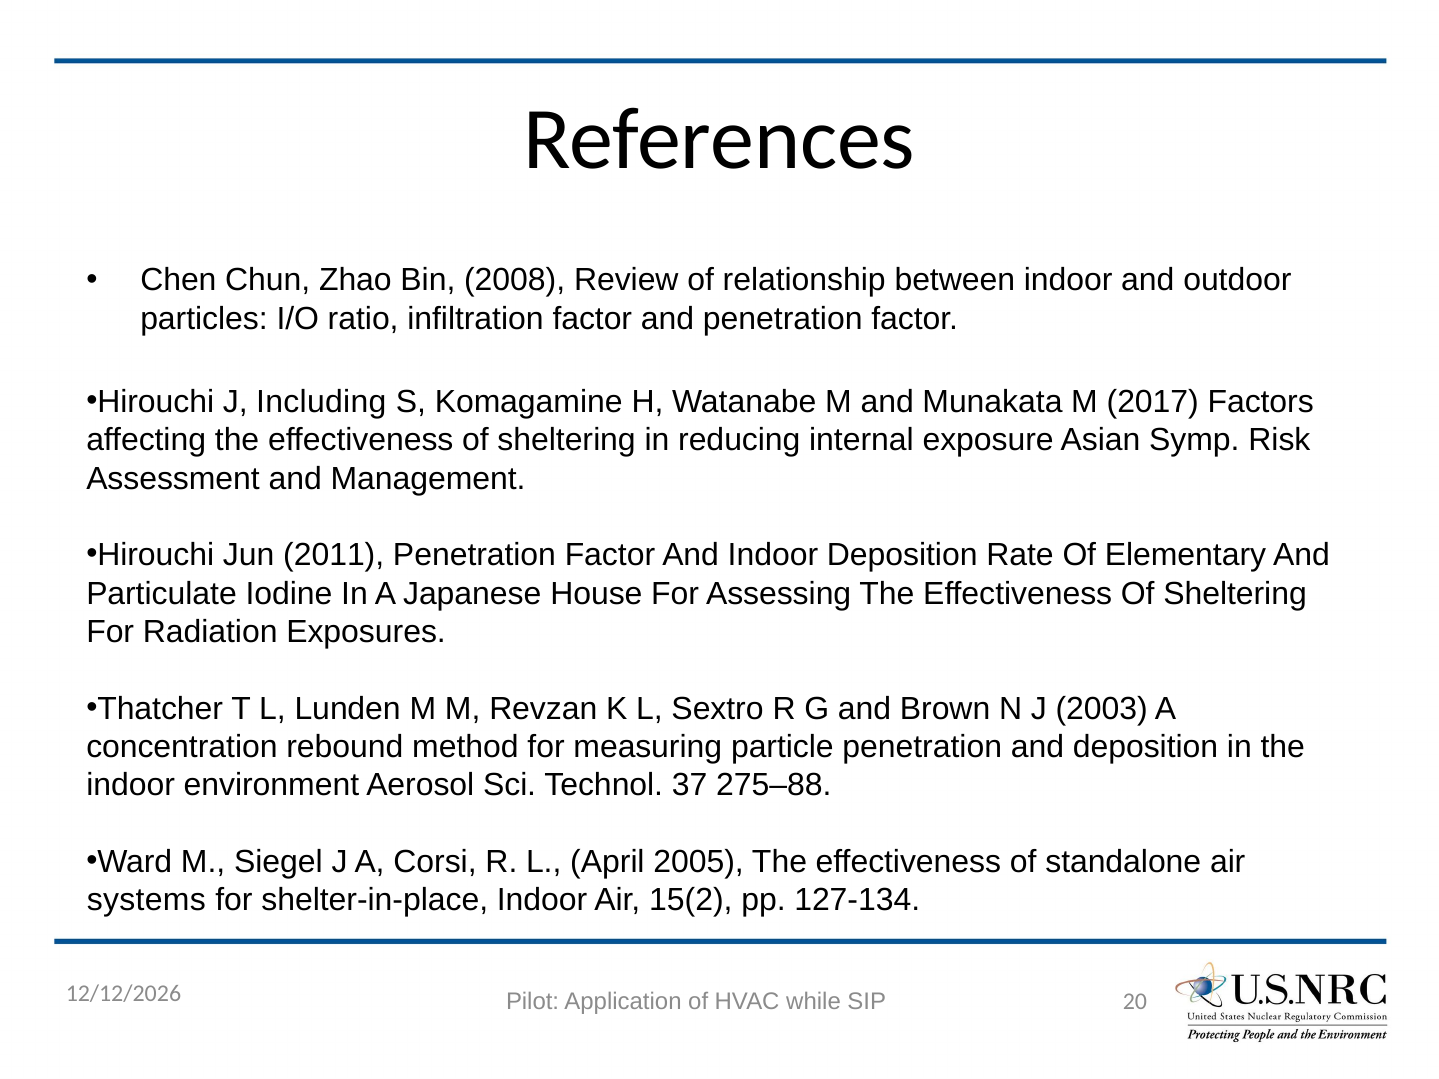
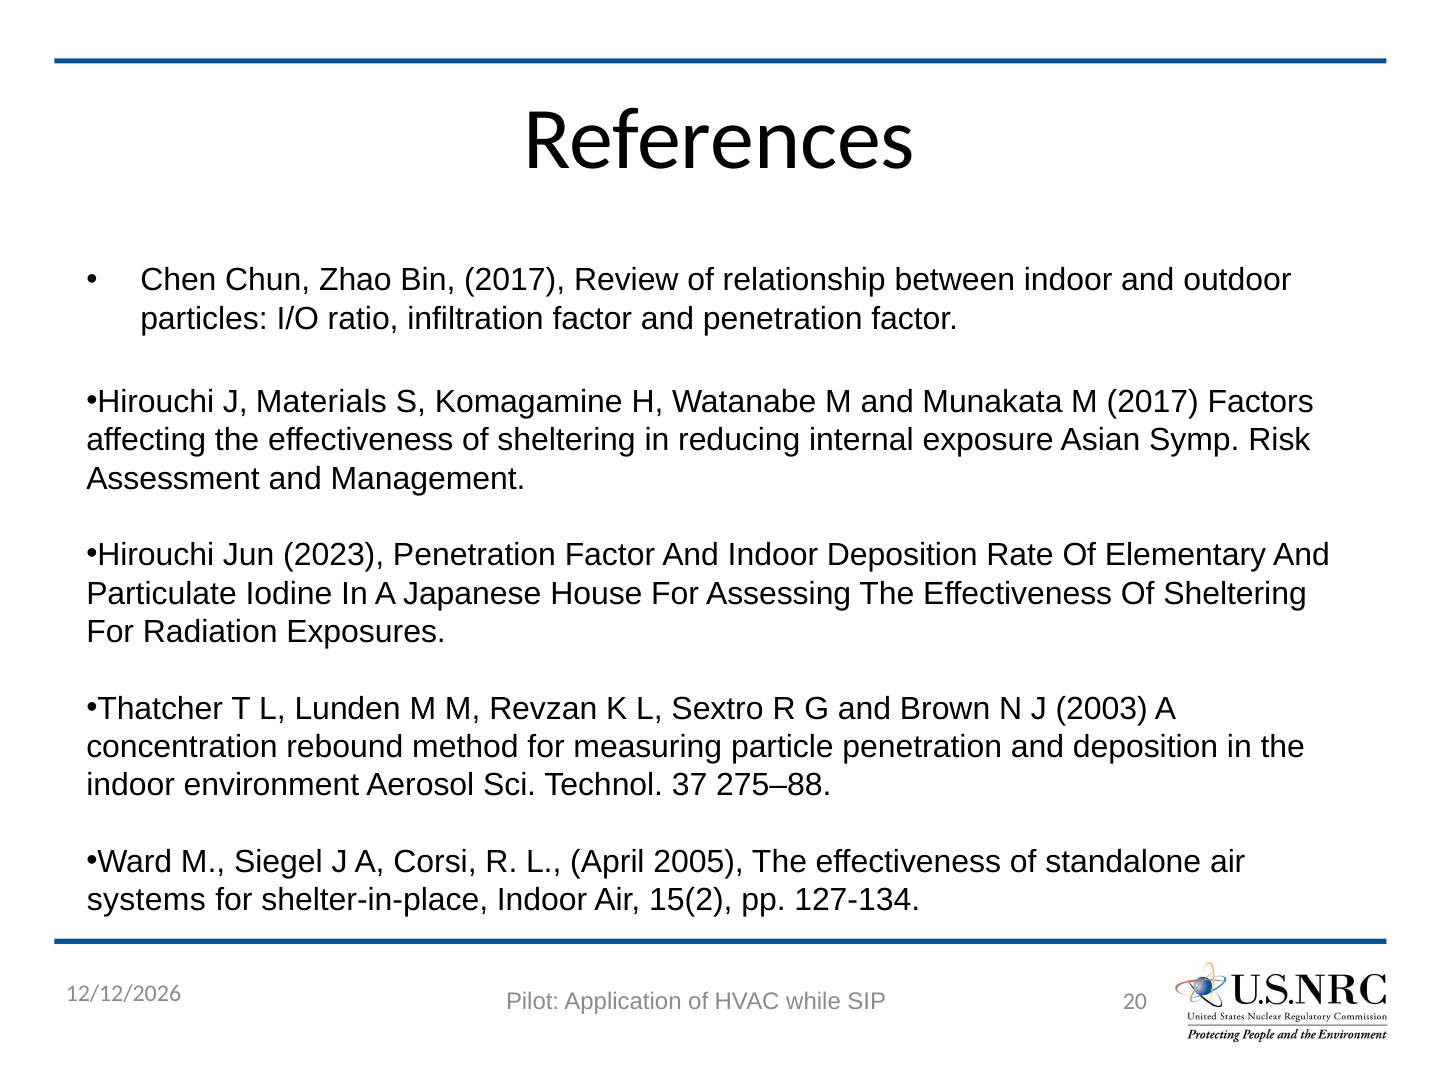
Bin 2008: 2008 -> 2017 (515, 280)
Including: Including -> Materials (321, 402)
2011: 2011 -> 2023 (334, 555)
